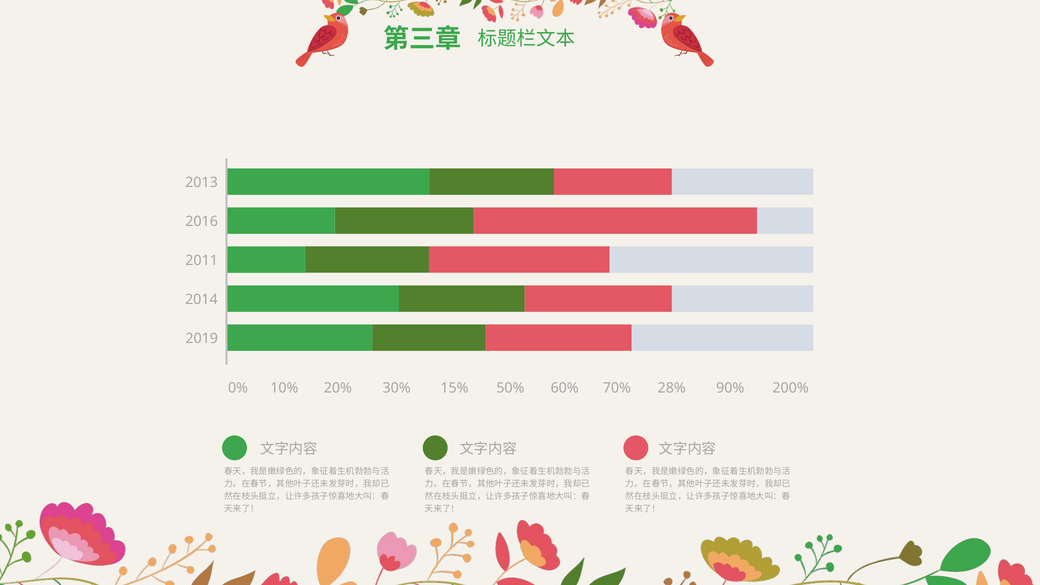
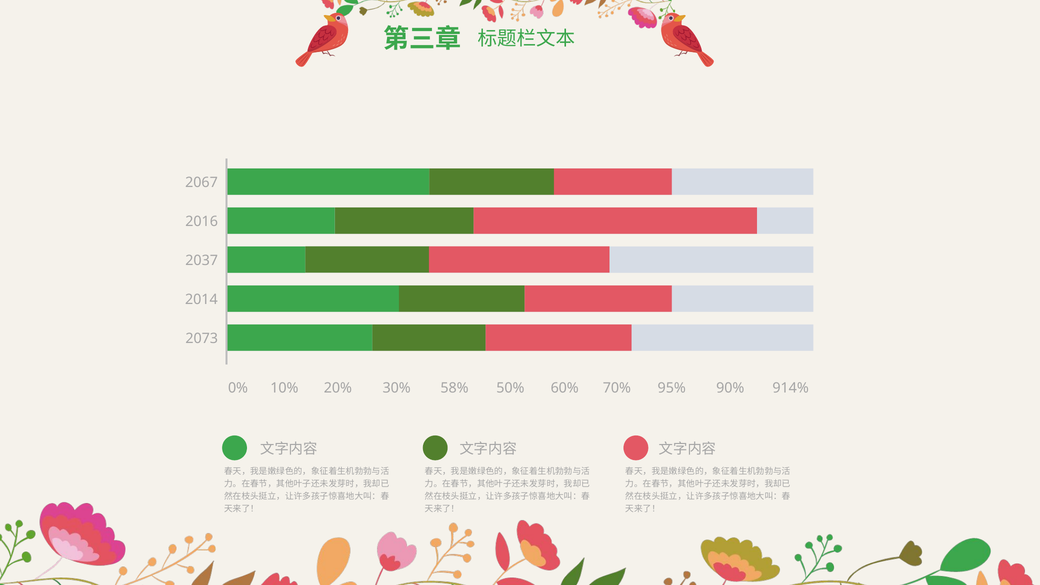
2013: 2013 -> 2067 (201, 183)
2011: 2011 -> 2037 (202, 261)
2019: 2019 -> 2073 (202, 339)
15%: 15% -> 58% (455, 388)
28%: 28% -> 95% (672, 388)
200%: 200% -> 914% (791, 388)
